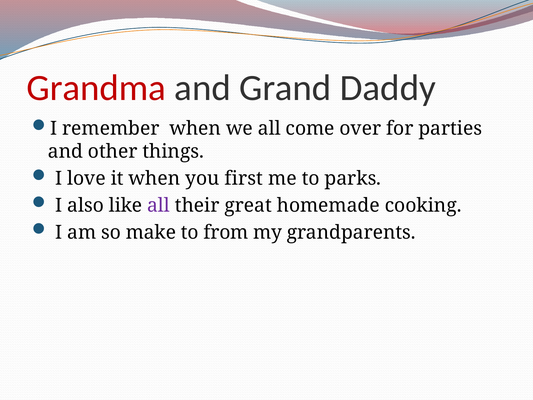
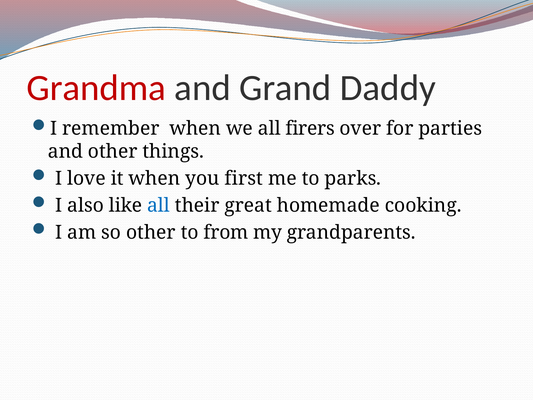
come: come -> firers (310, 128)
all colour: purple -> blue (158, 205)
so make: make -> other (151, 232)
